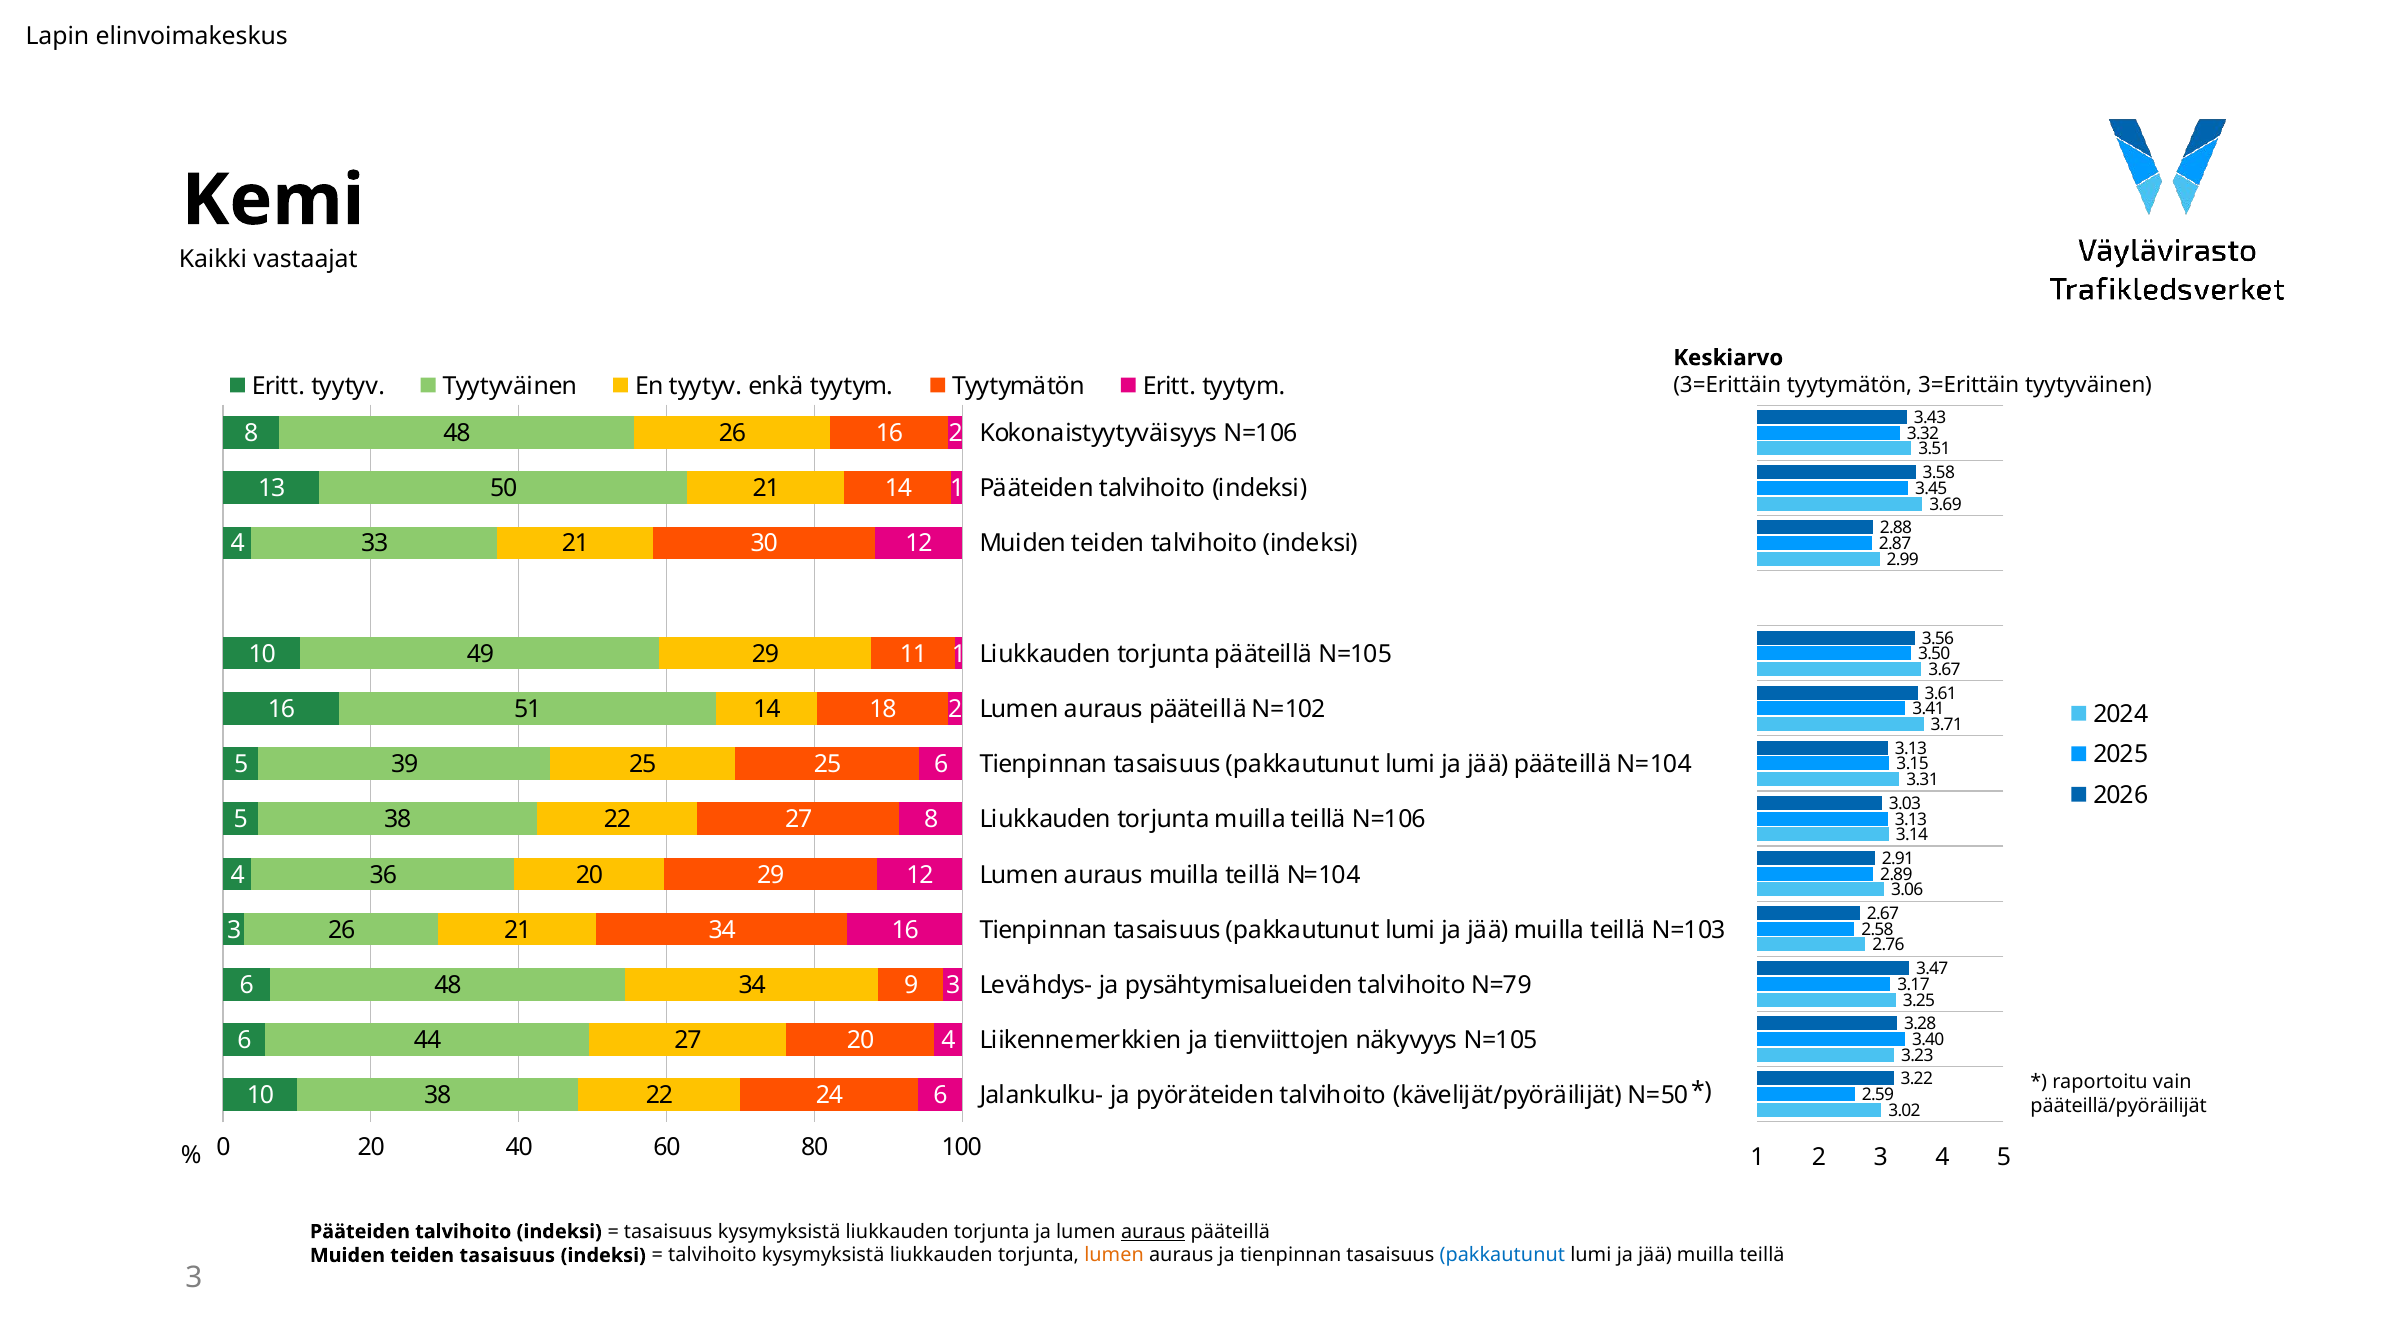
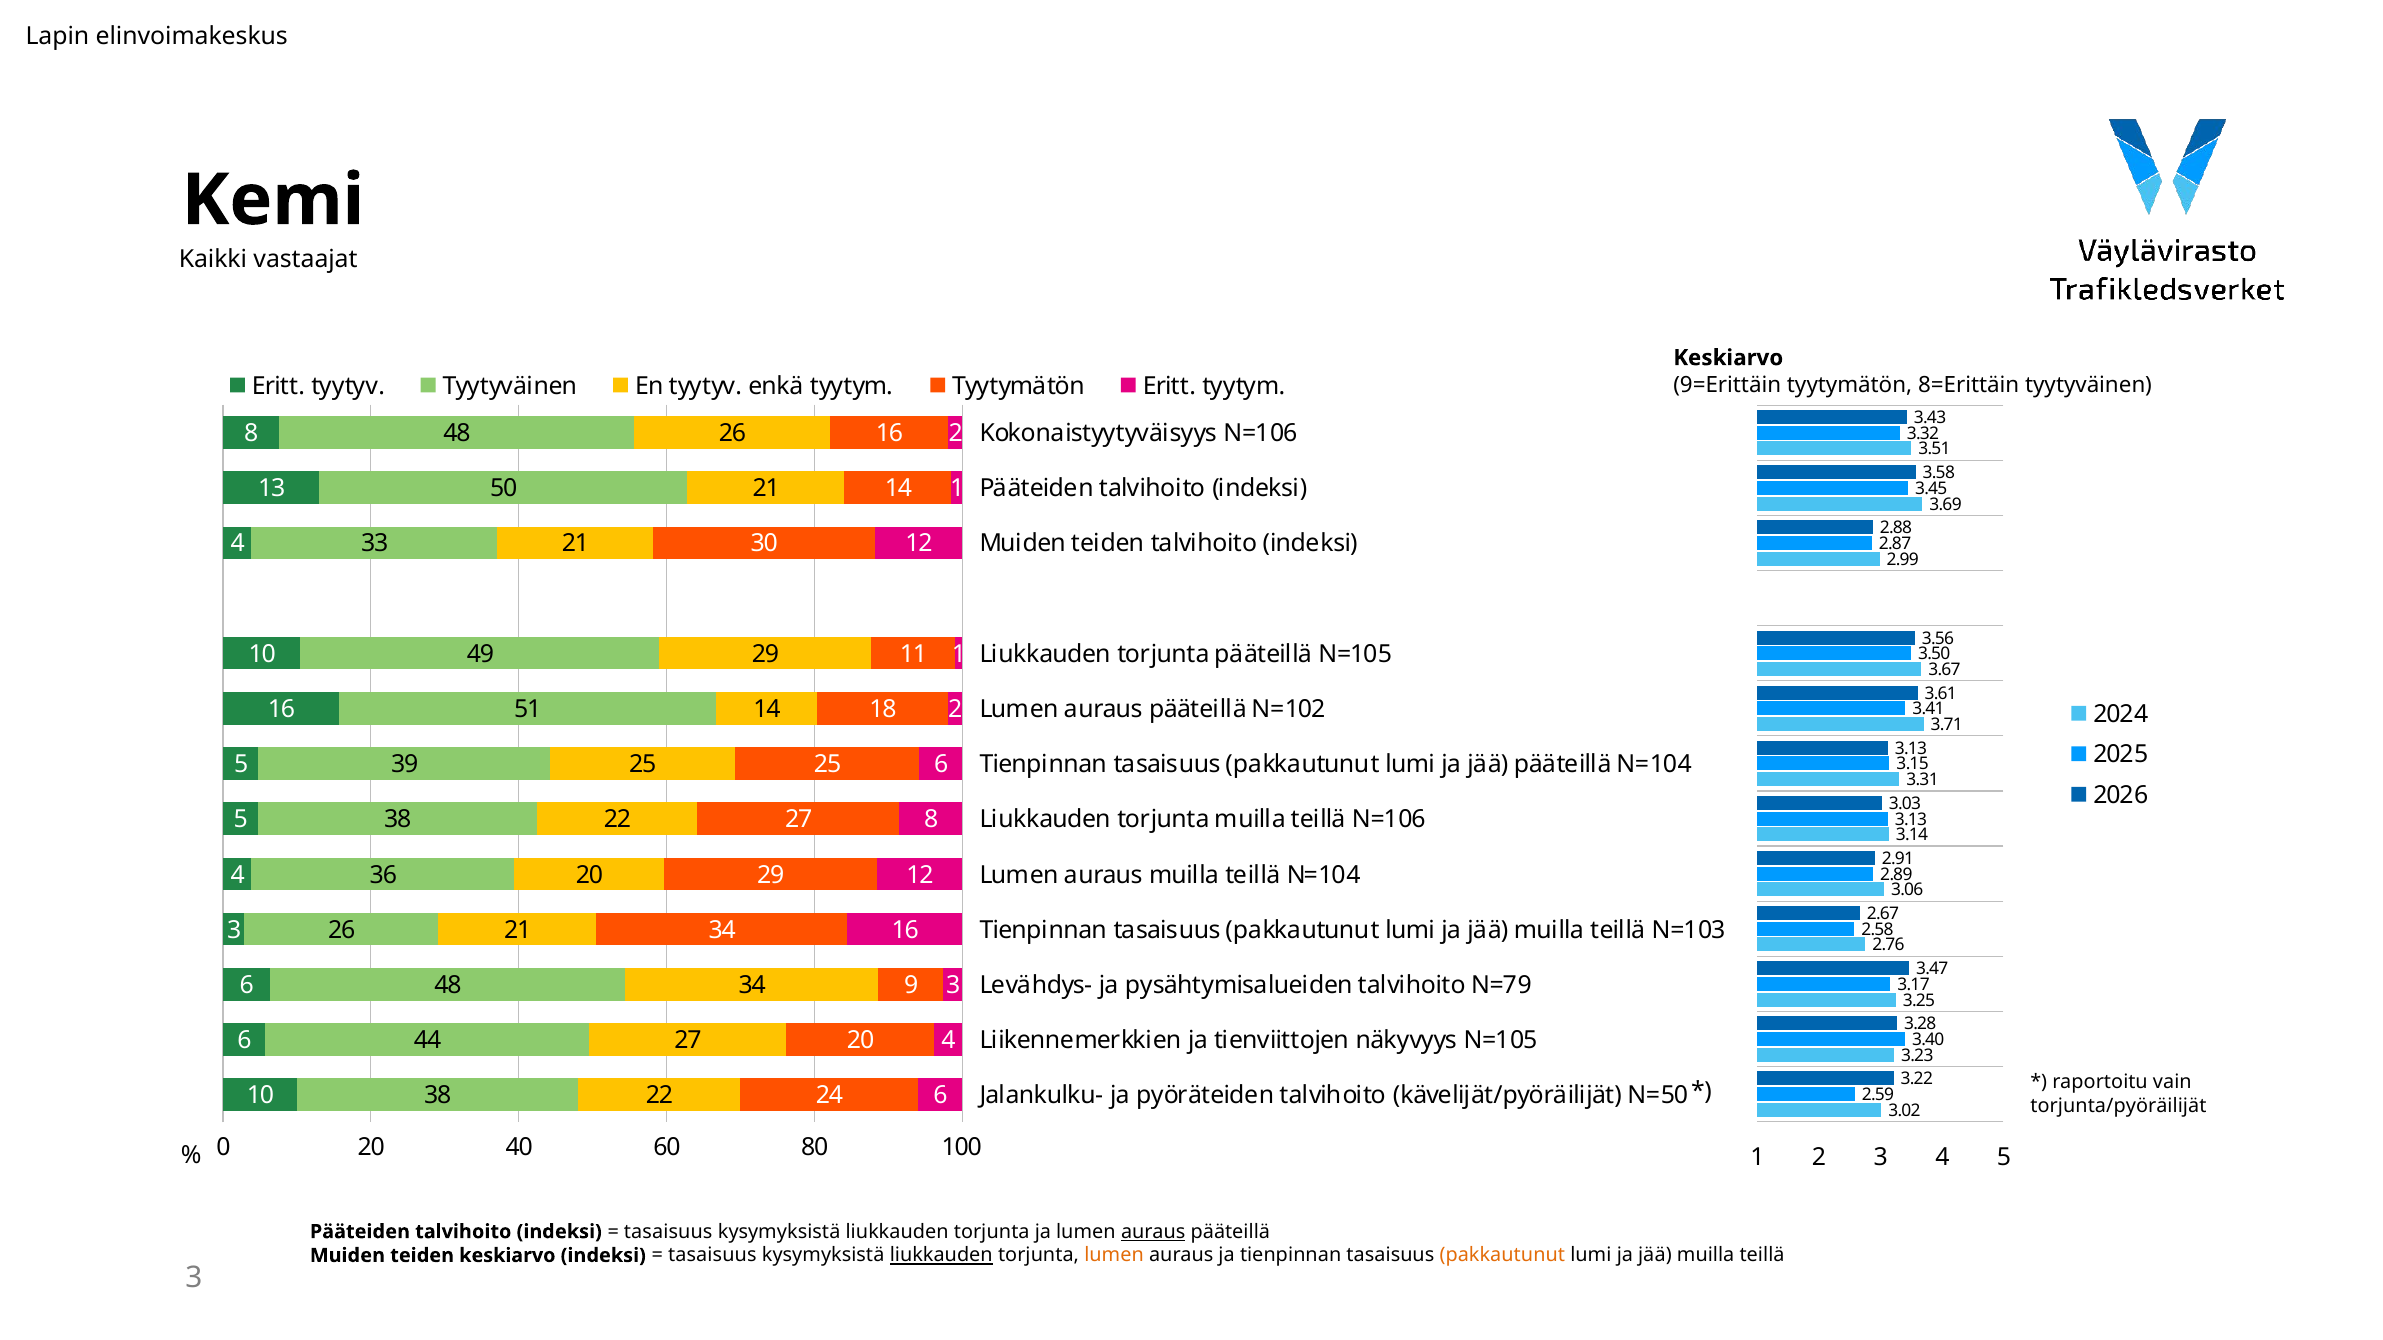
3=Erittäin: 3=Erittäin -> 9=Erittäin (1727, 385)
tyytymätön 3=Erittäin: 3=Erittäin -> 8=Erittäin (1969, 385)
pääteillä/pyöräilijät: pääteillä/pyöräilijät -> torjunta/pyöräilijät (2118, 1106)
teiden tasaisuus: tasaisuus -> keskiarvo (507, 1256)
talvihoito: talvihoito -> tasaisuus (712, 1256)
liukkauden underline: none -> present (941, 1256)
pakkautunut colour: blue -> orange (1502, 1256)
